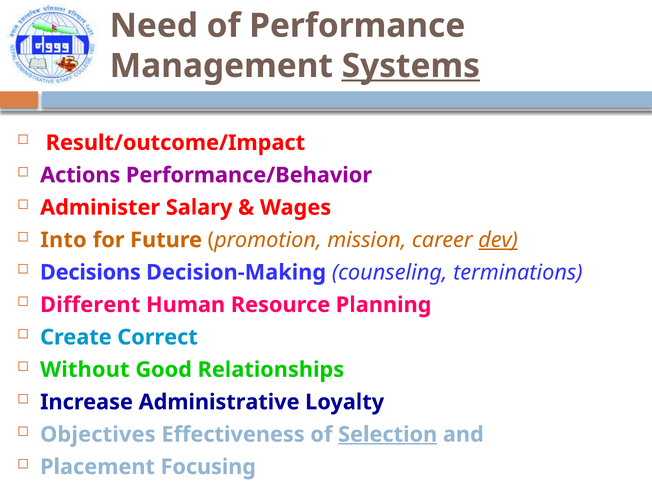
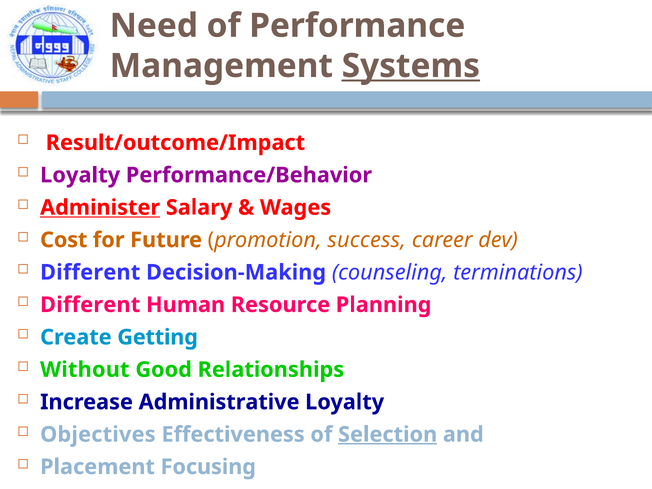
Actions: Actions -> Loyalty (80, 175)
Administer underline: none -> present (100, 208)
Into: Into -> Cost (64, 240)
mission: mission -> success (367, 240)
dev underline: present -> none (498, 240)
Decisions: Decisions -> Different (90, 272)
Correct: Correct -> Getting (158, 337)
